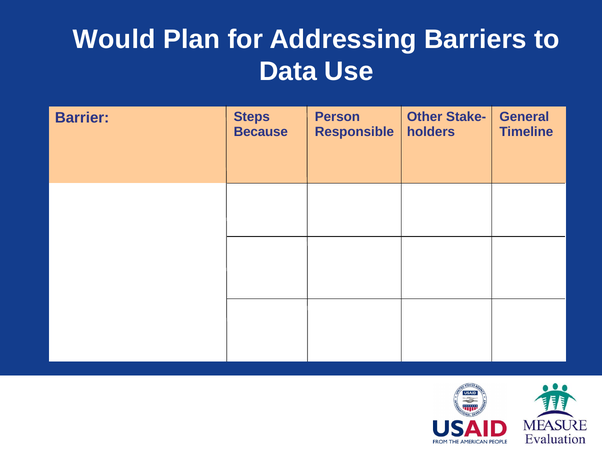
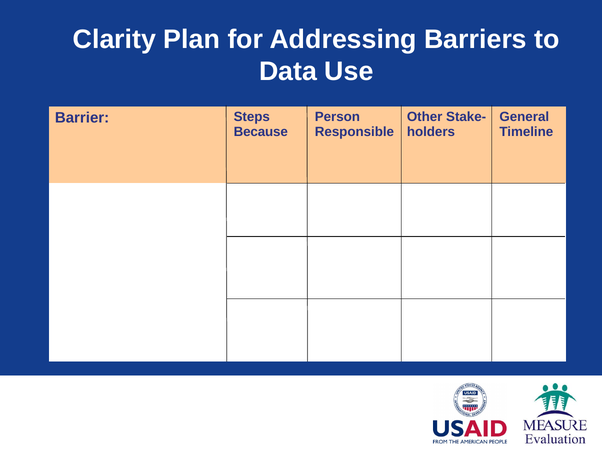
Would: Would -> Clarity (114, 39)
